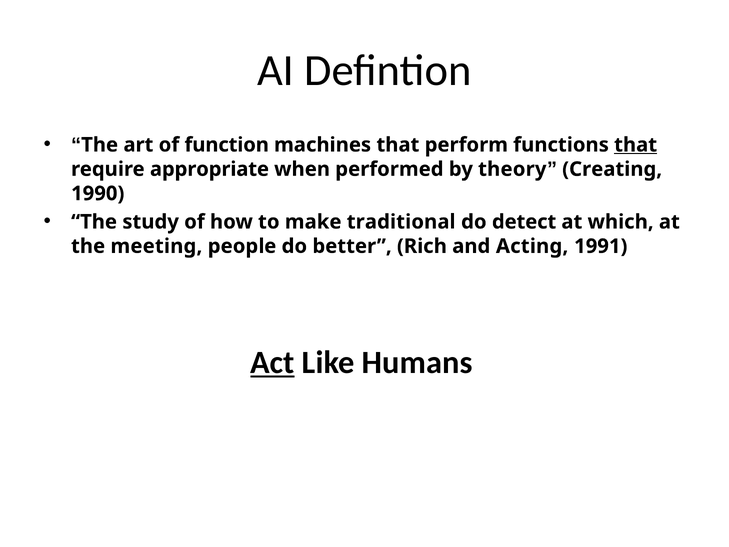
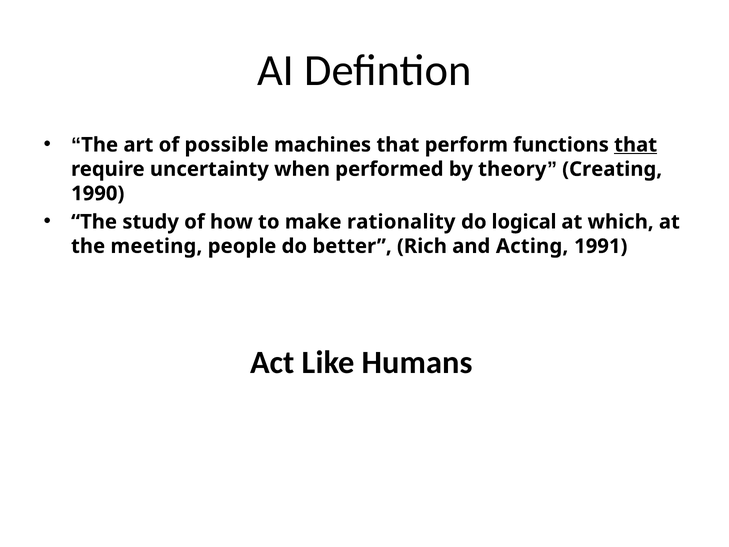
function: function -> possible (227, 145)
appropriate: appropriate -> uncertainty (209, 169)
traditional: traditional -> rationality (401, 222)
detect: detect -> logical (524, 222)
Act underline: present -> none (272, 363)
